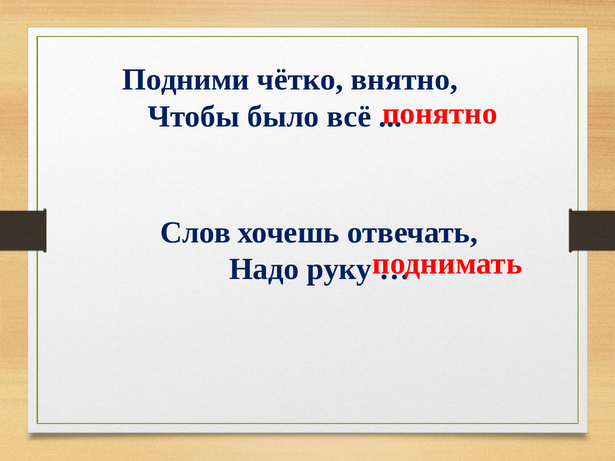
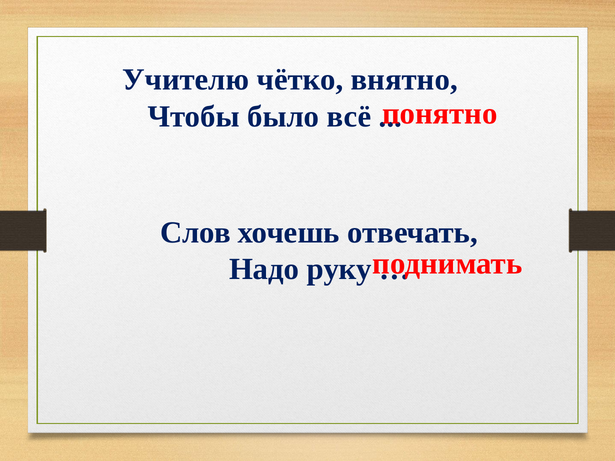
Подними: Подними -> Учителю (186, 80)
